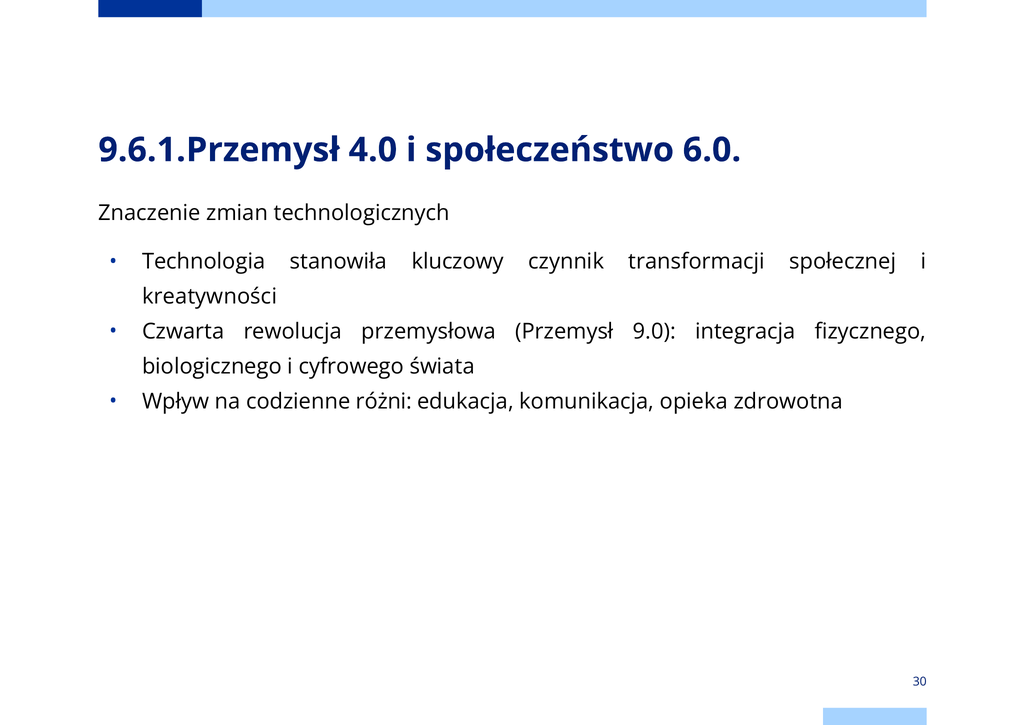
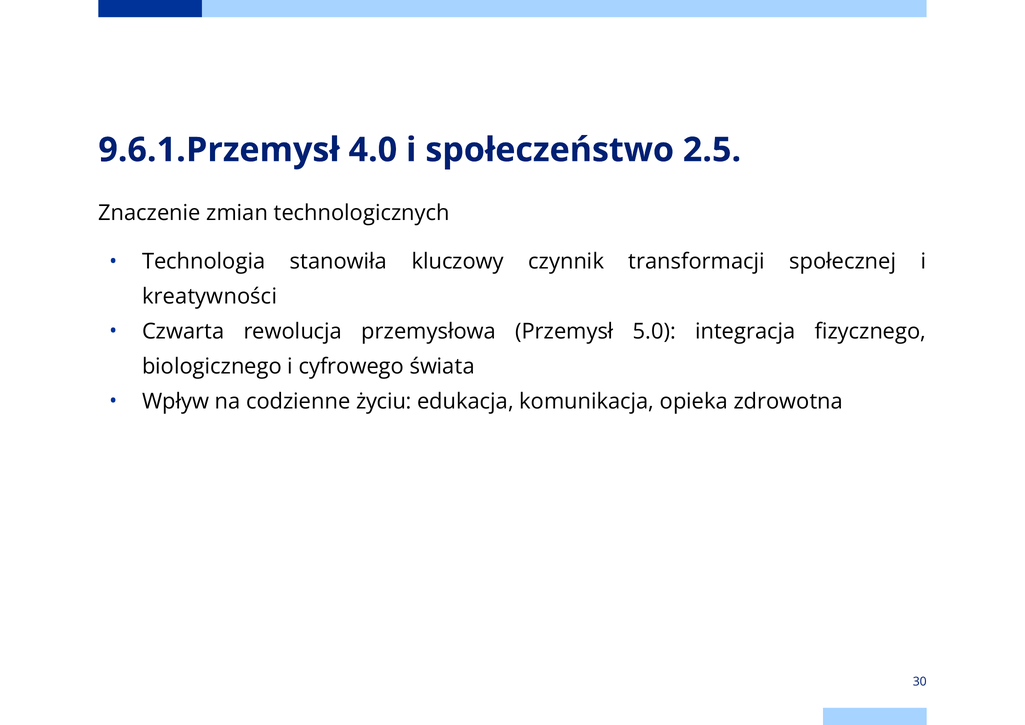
6.0: 6.0 -> 2.5 (712, 150)
9.0: 9.0 -> 5.0 (654, 331)
różni: różni -> życiu (384, 401)
